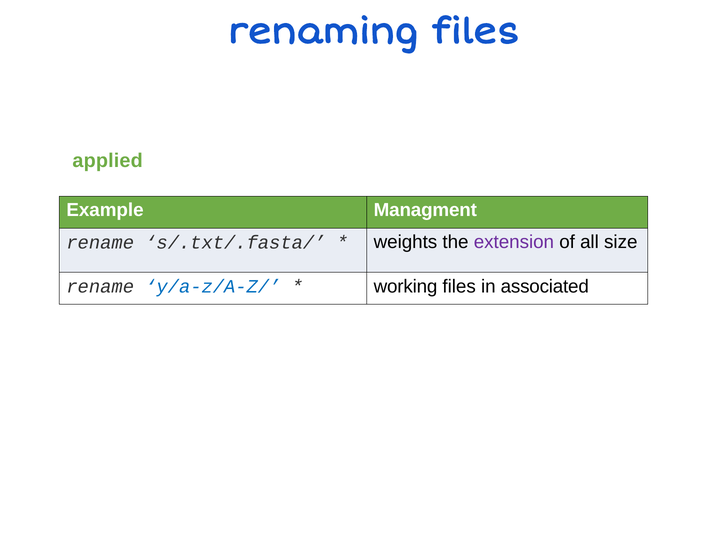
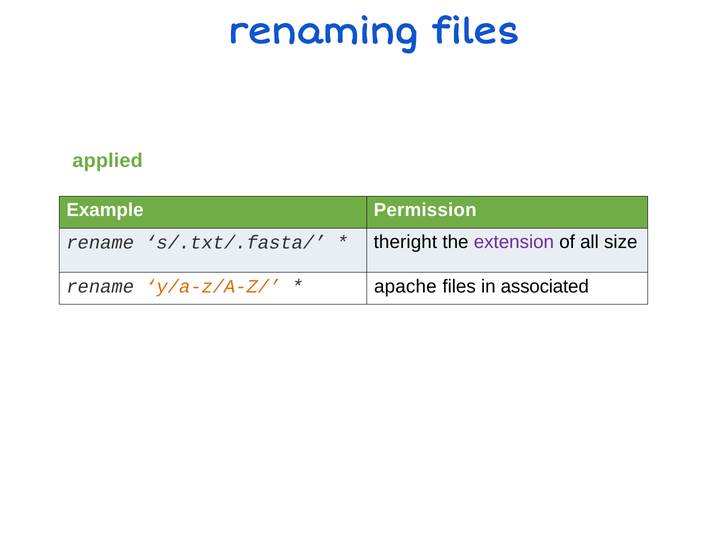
Managment: Managment -> Permission (425, 210)
weights: weights -> theright (405, 242)
y/a-z/A-Z/ colour: blue -> orange (213, 287)
working: working -> apache (405, 286)
